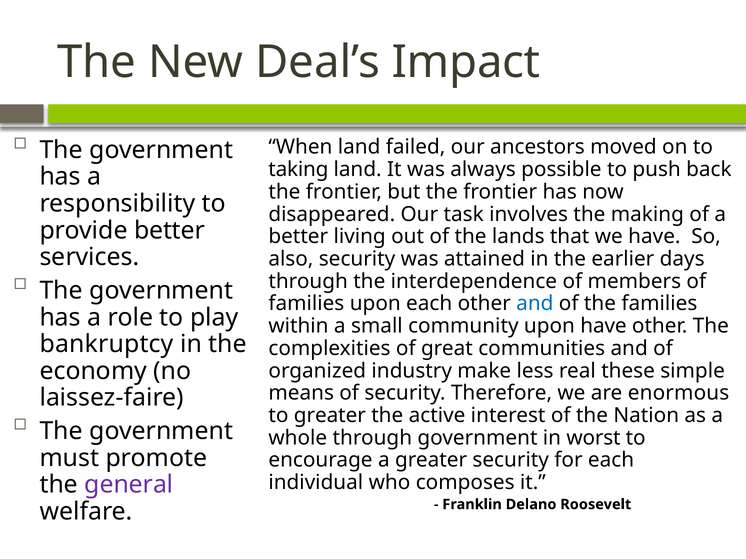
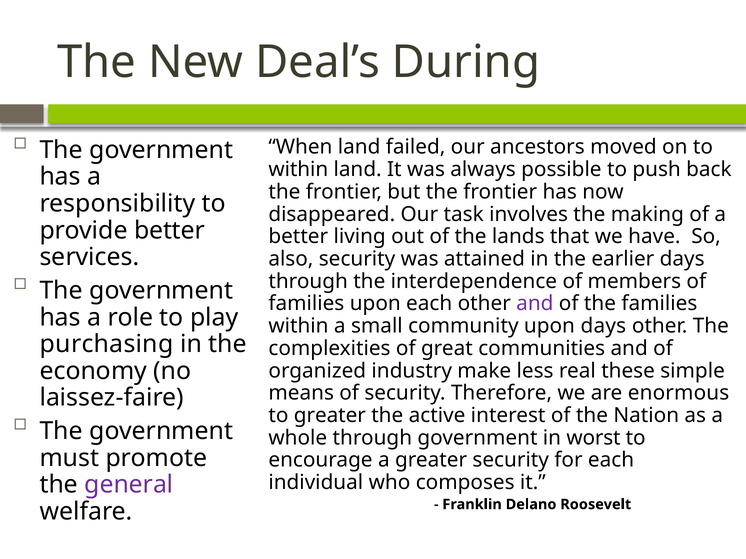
Impact: Impact -> During (466, 62)
taking: taking -> within (298, 170)
and colour: blue -> purple (535, 304)
upon have: have -> days (603, 326)
bankruptcy: bankruptcy -> purchasing (107, 344)
